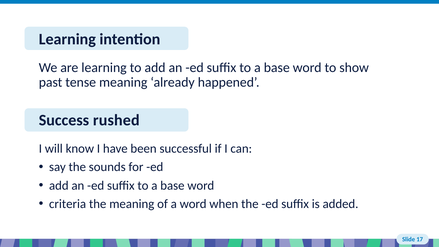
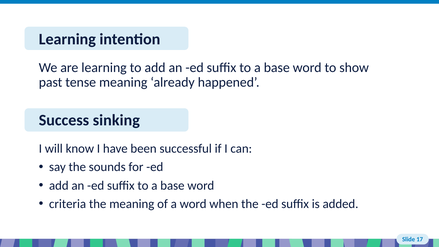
rushed: rushed -> sinking (116, 120)
